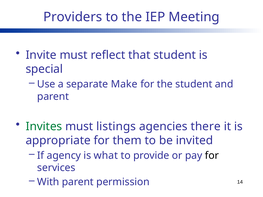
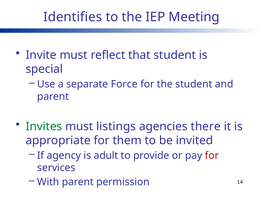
Providers: Providers -> Identifies (73, 17)
Make: Make -> Force (124, 84)
what: what -> adult (106, 156)
for colour: black -> red (212, 156)
